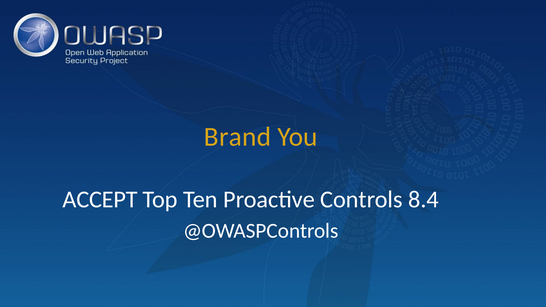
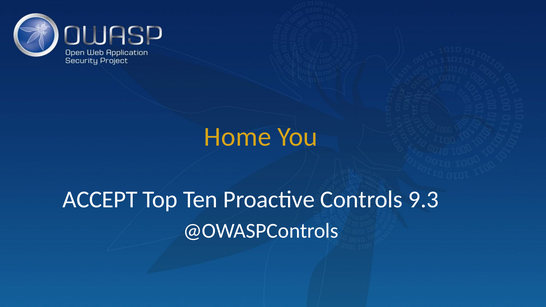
Brand: Brand -> Home (238, 137)
8.4: 8.4 -> 9.3 (423, 200)
